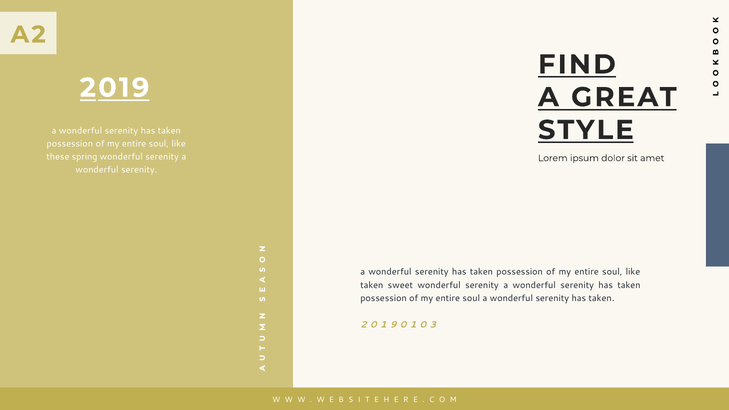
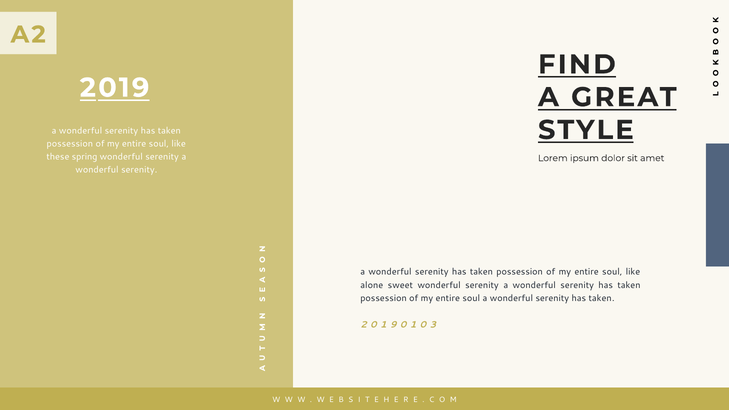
taken: taken -> alone (372, 285)
